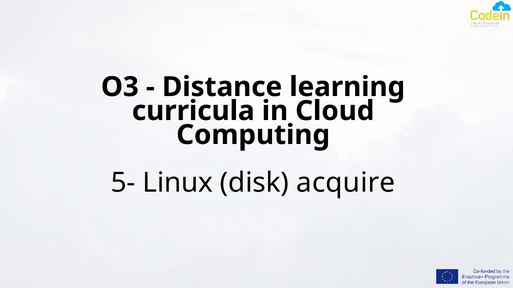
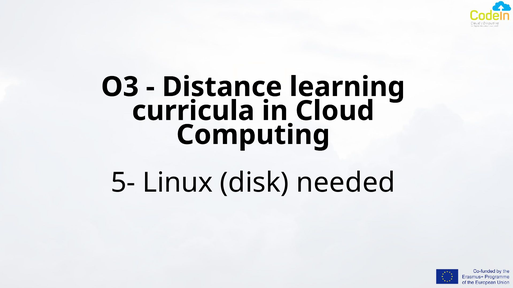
acquire: acquire -> needed (346, 183)
